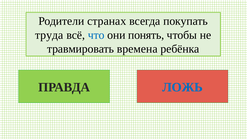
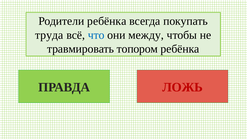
Родители странах: странах -> ребёнка (107, 21)
понять: понять -> между (146, 35)
времена: времена -> топором (137, 49)
ЛОЖЬ colour: blue -> red (183, 87)
